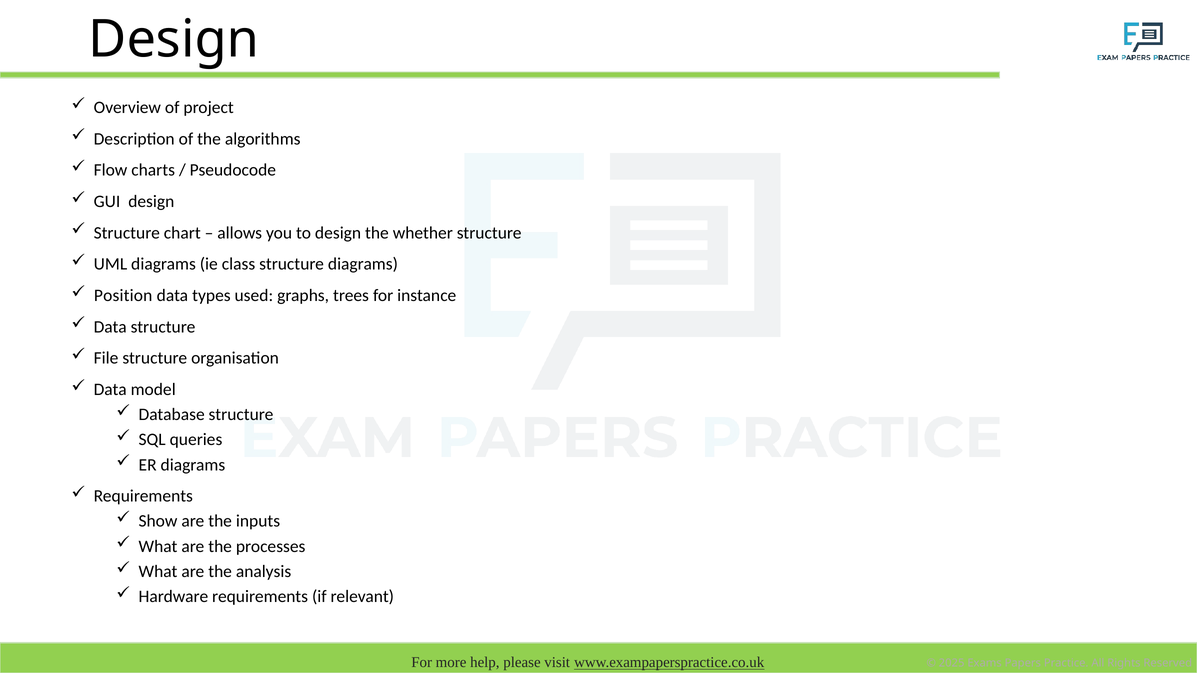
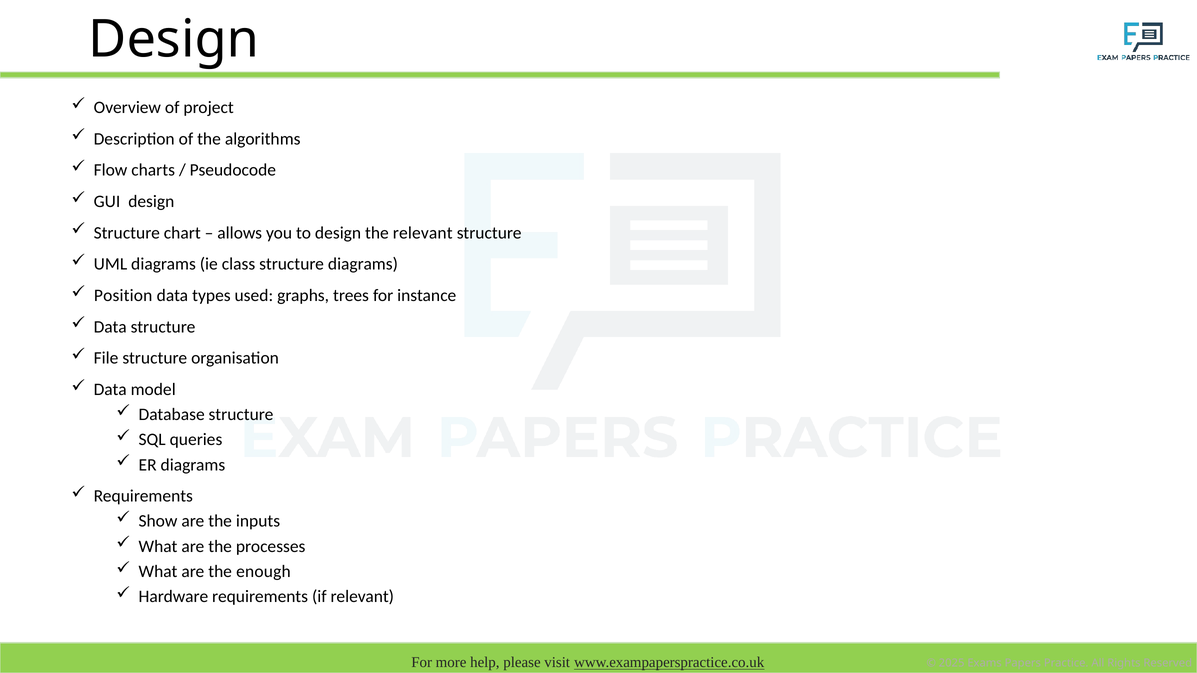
the whether: whether -> relevant (423, 233)
analysis: analysis -> enough (263, 572)
